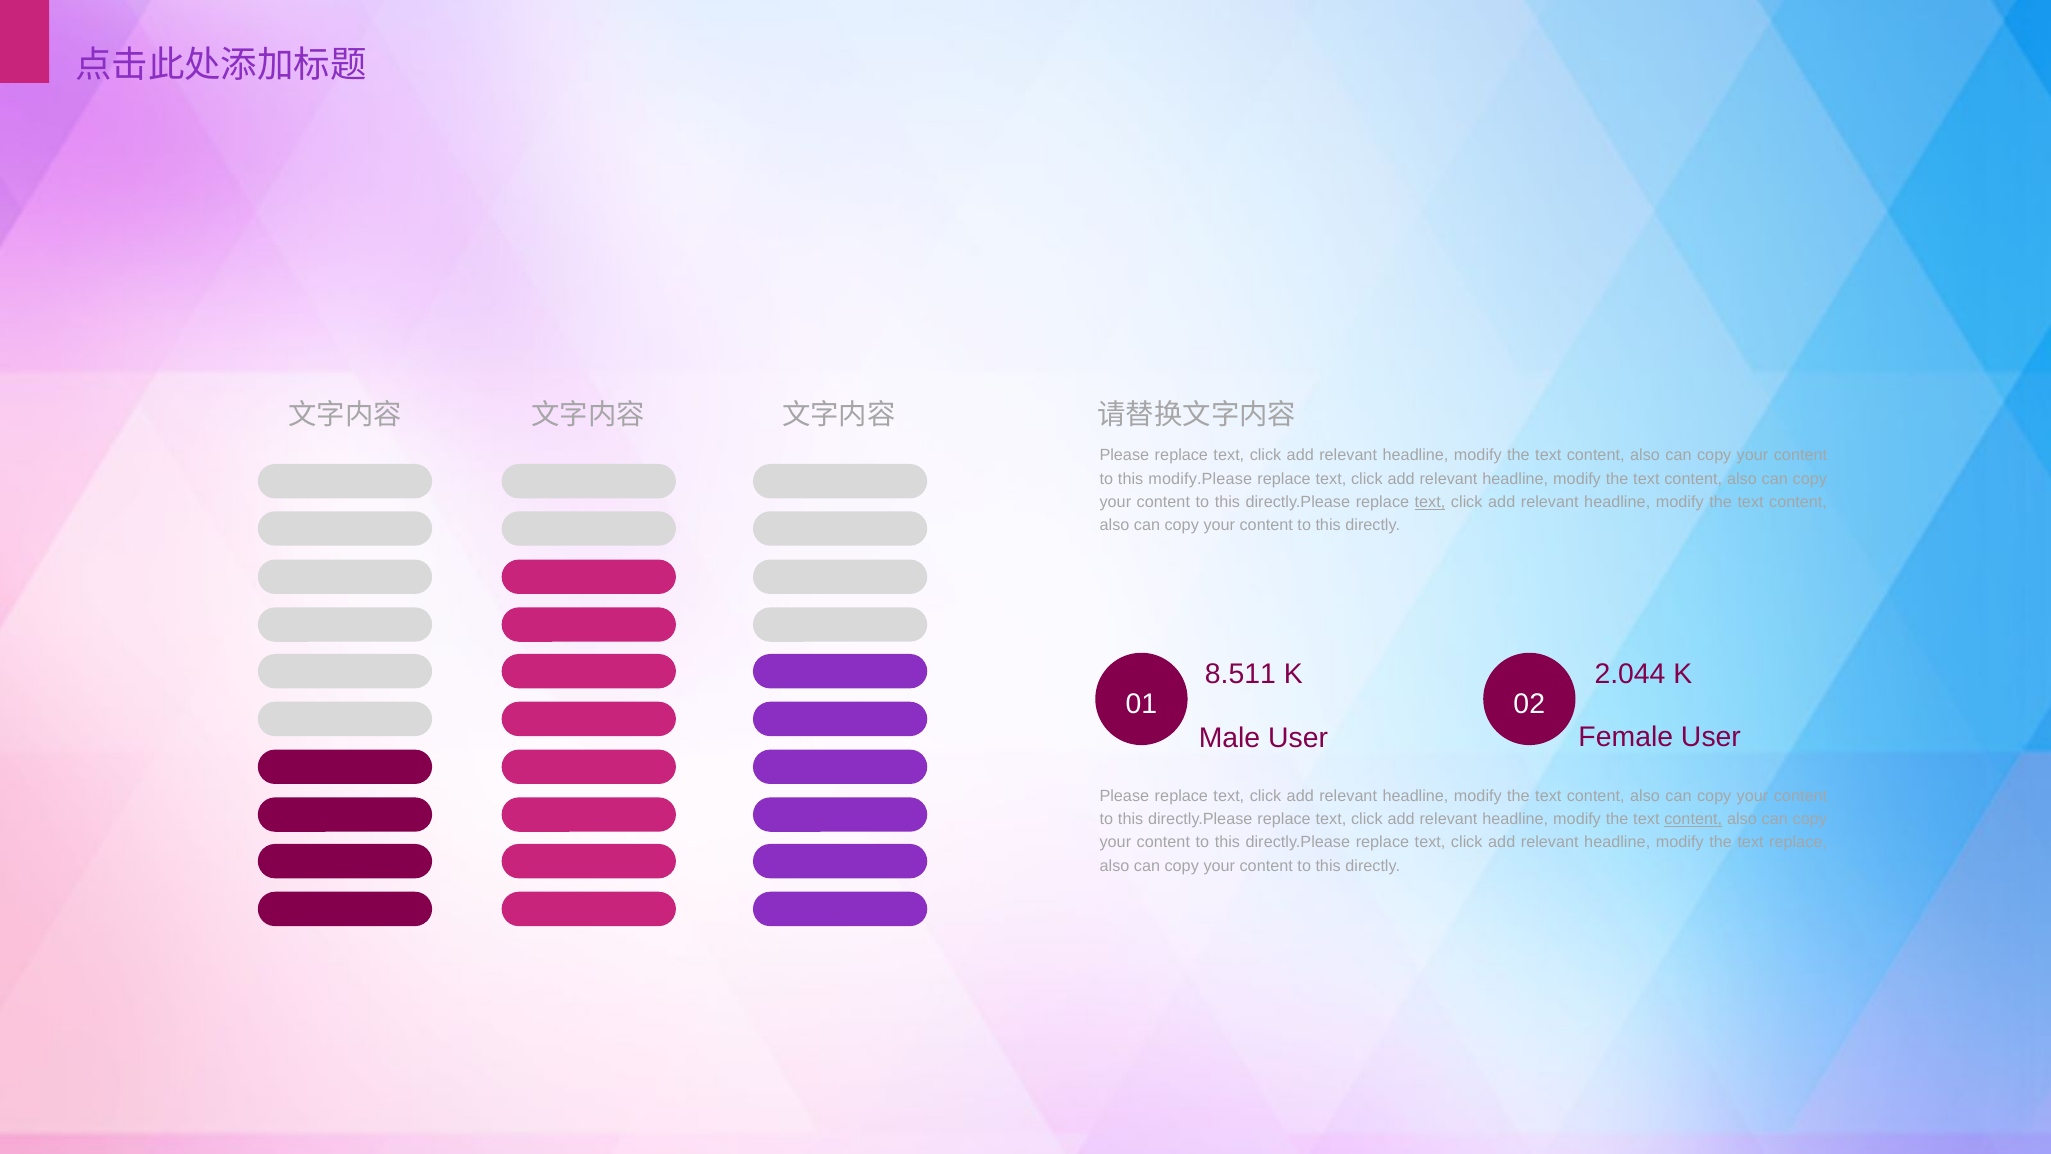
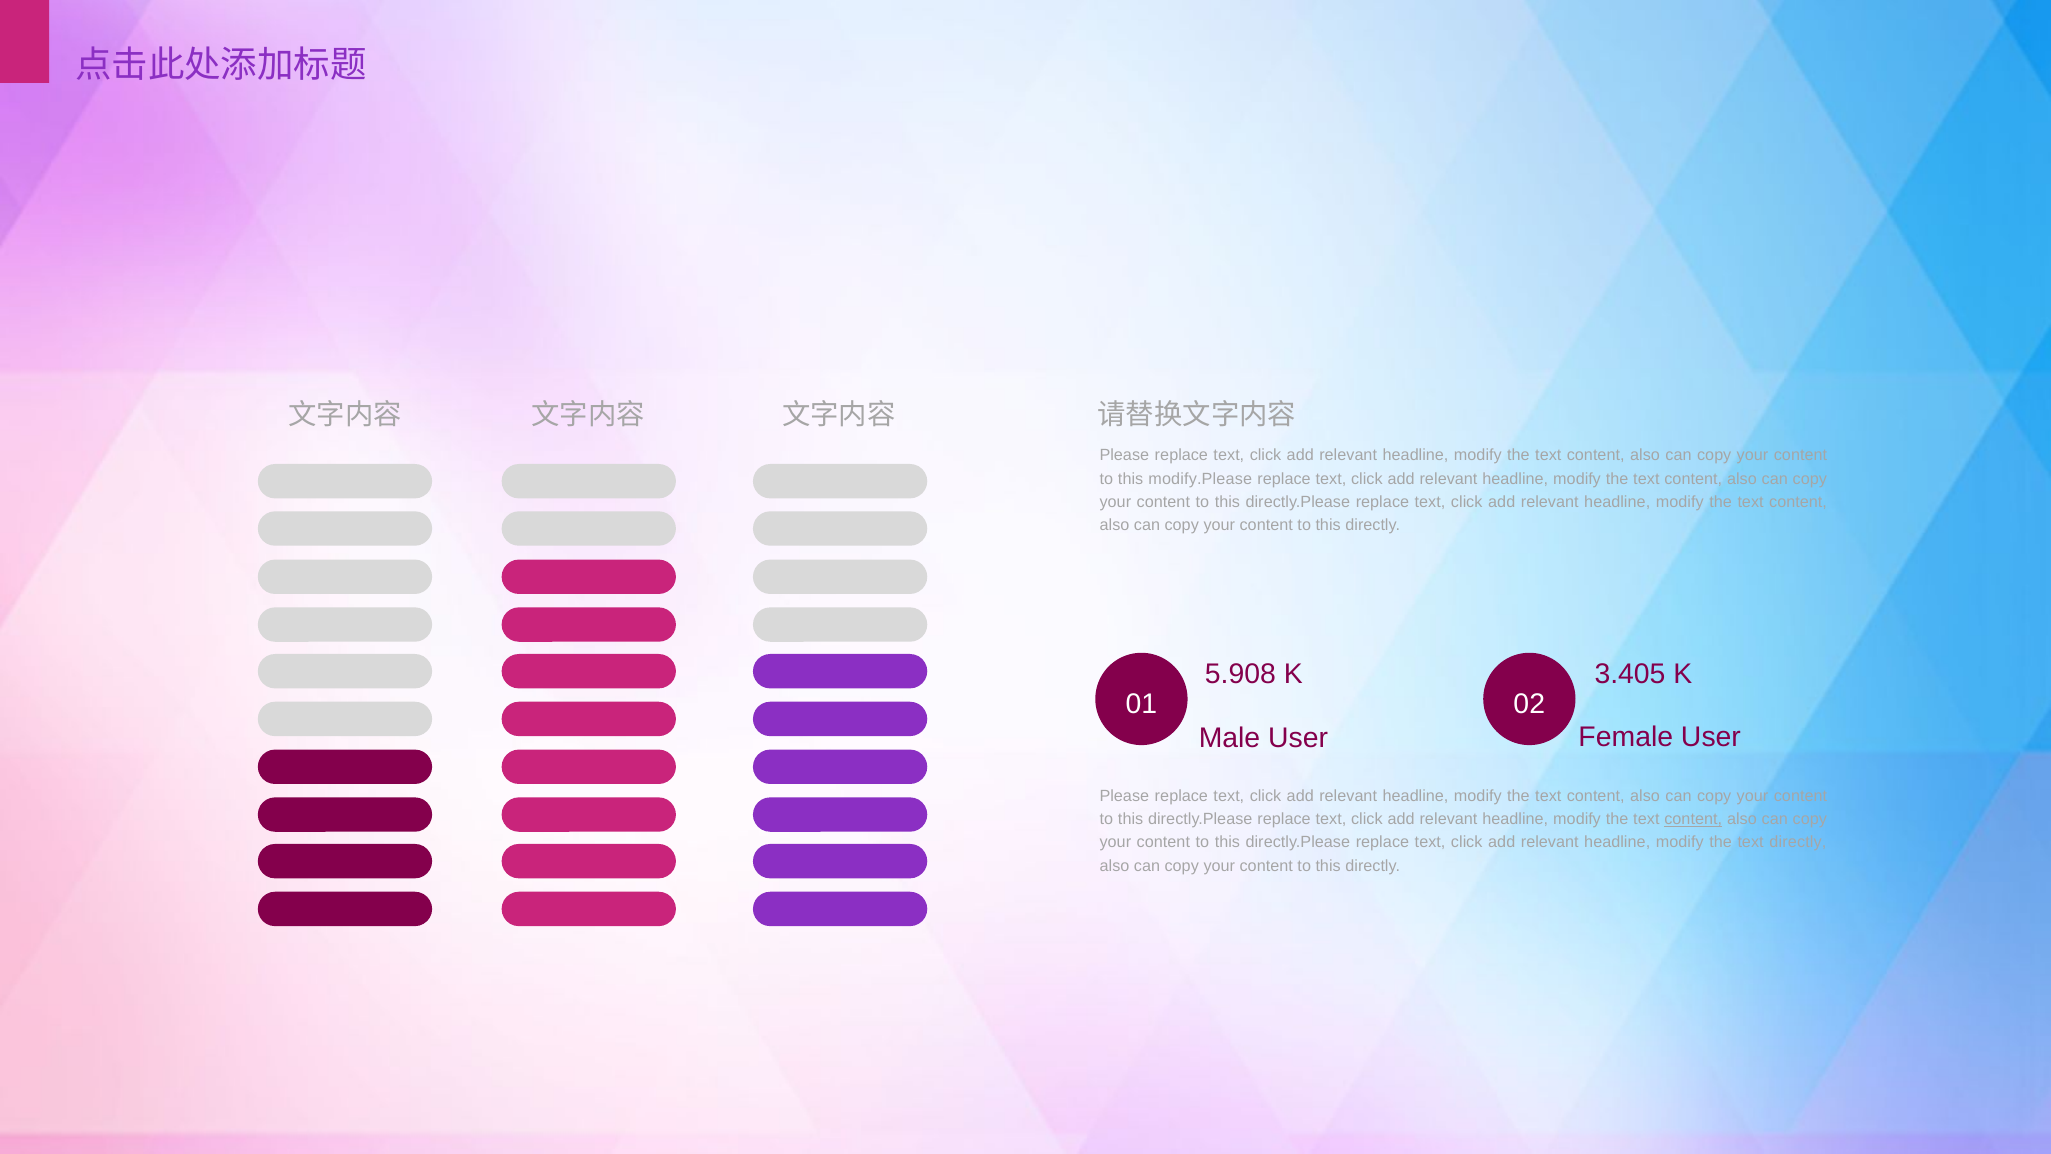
text underline: present -> none (1430, 502)
8.511: 8.511 -> 5.908 (1240, 674)
2.044: 2.044 -> 3.405 (1630, 674)
text replace: replace -> directly (1798, 842)
